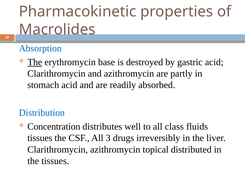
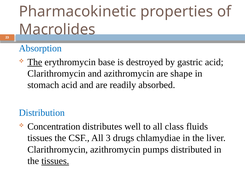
partly: partly -> shape (181, 73)
irreversibly: irreversibly -> chlamydiae (158, 138)
topical: topical -> pumps (156, 149)
tissues underline: none -> present (55, 161)
